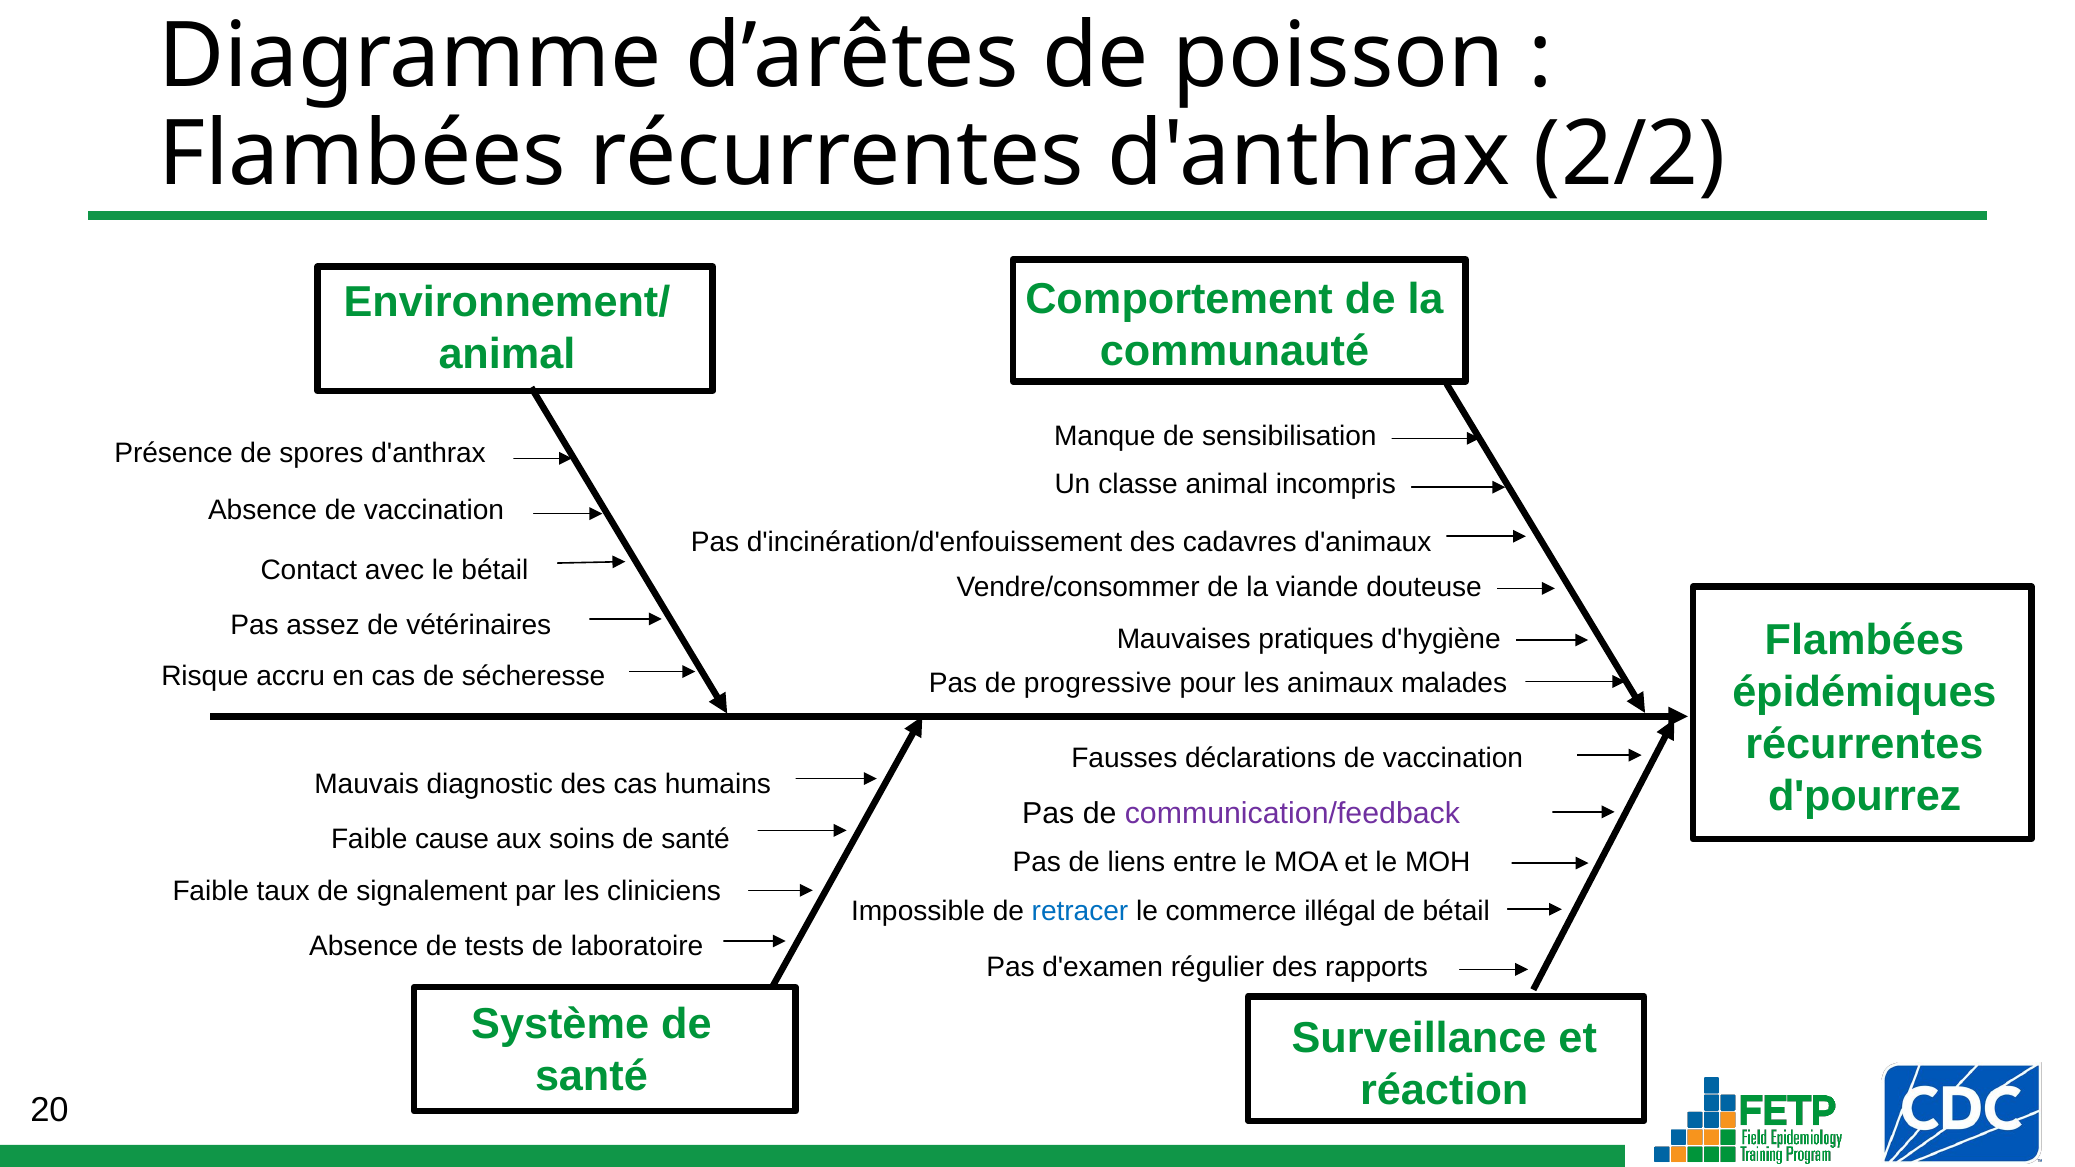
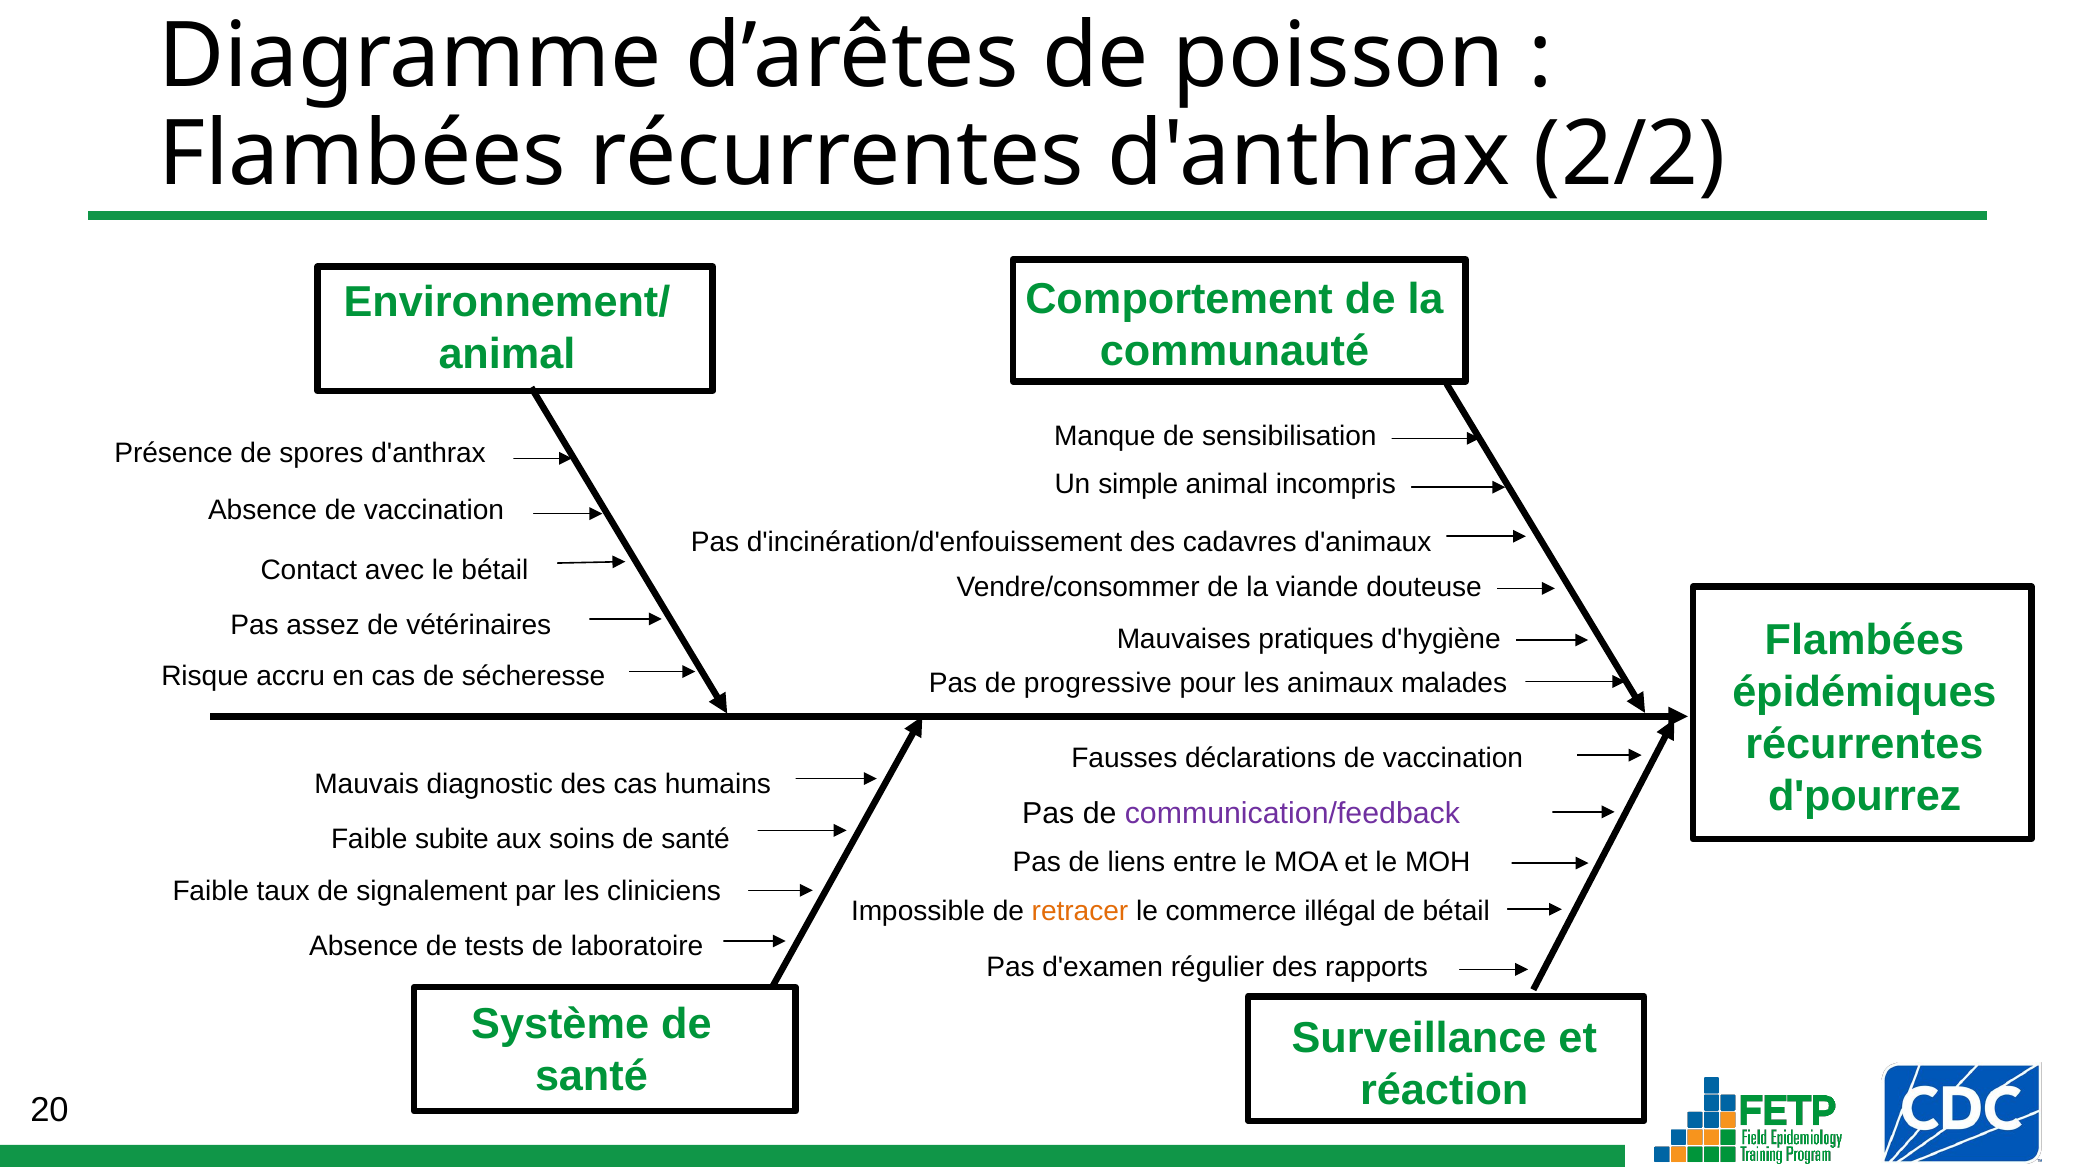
classe: classe -> simple (1138, 485)
cause: cause -> subite (452, 839)
retracer colour: blue -> orange (1080, 911)
